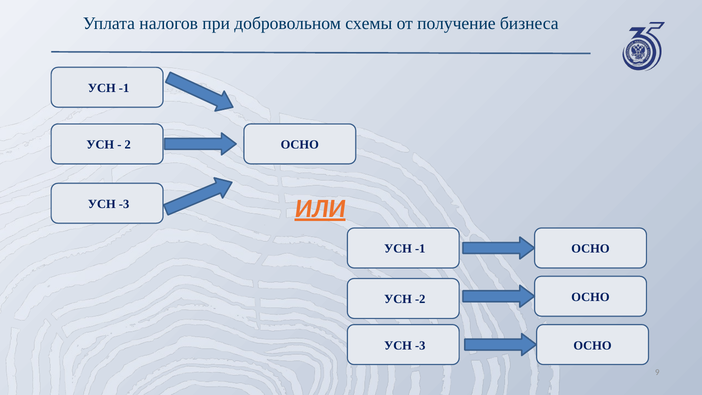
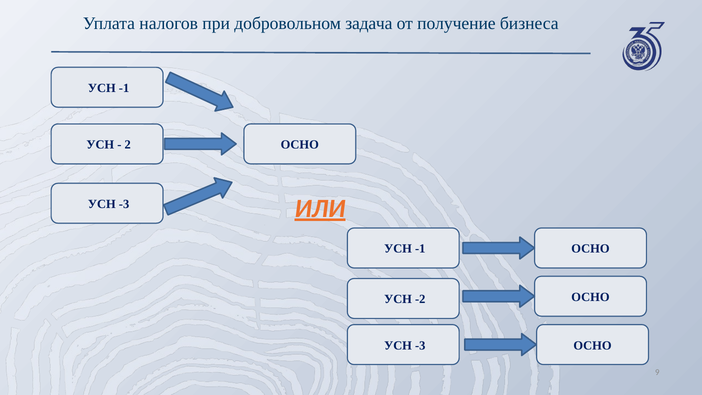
схемы: схемы -> задача (369, 23)
